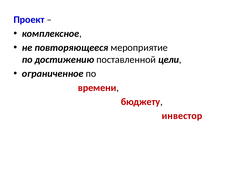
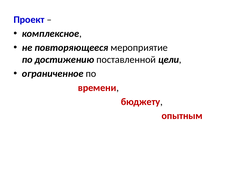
инвестор: инвестор -> опытным (182, 116)
